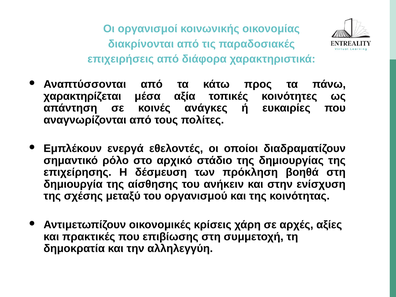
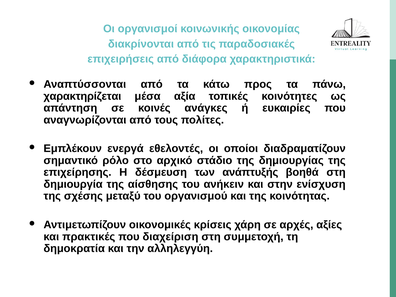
πρόκληση: πρόκληση -> ανάπτυξής (250, 172)
επιβίωσης: επιβίωσης -> διαχείριση (170, 237)
